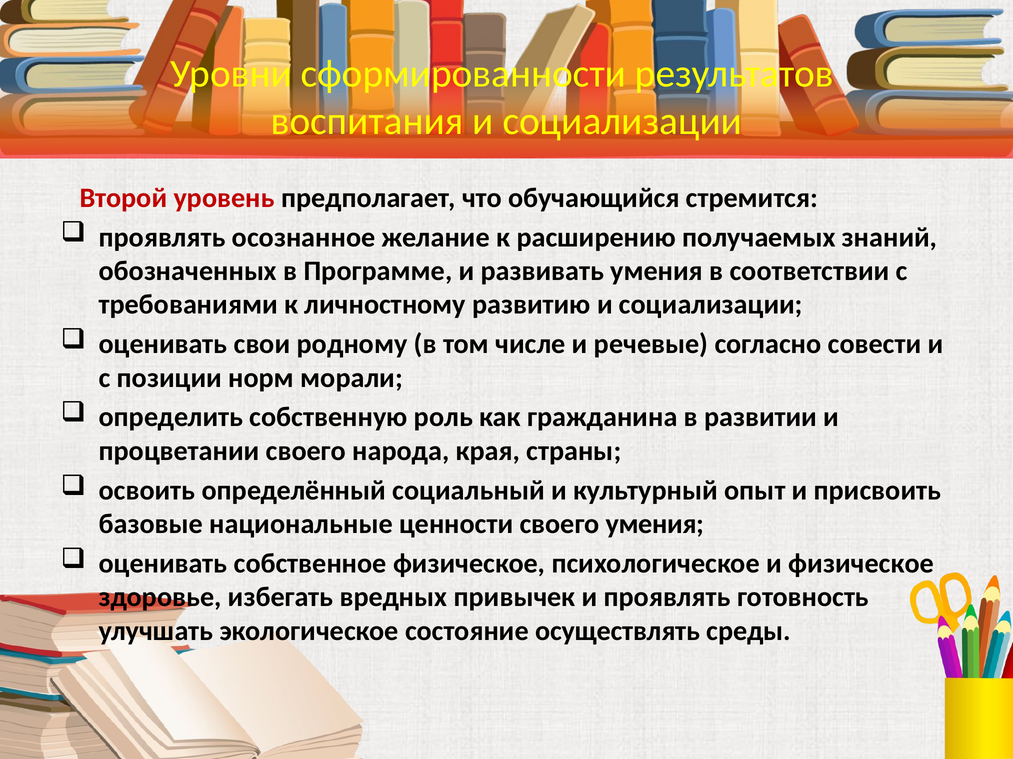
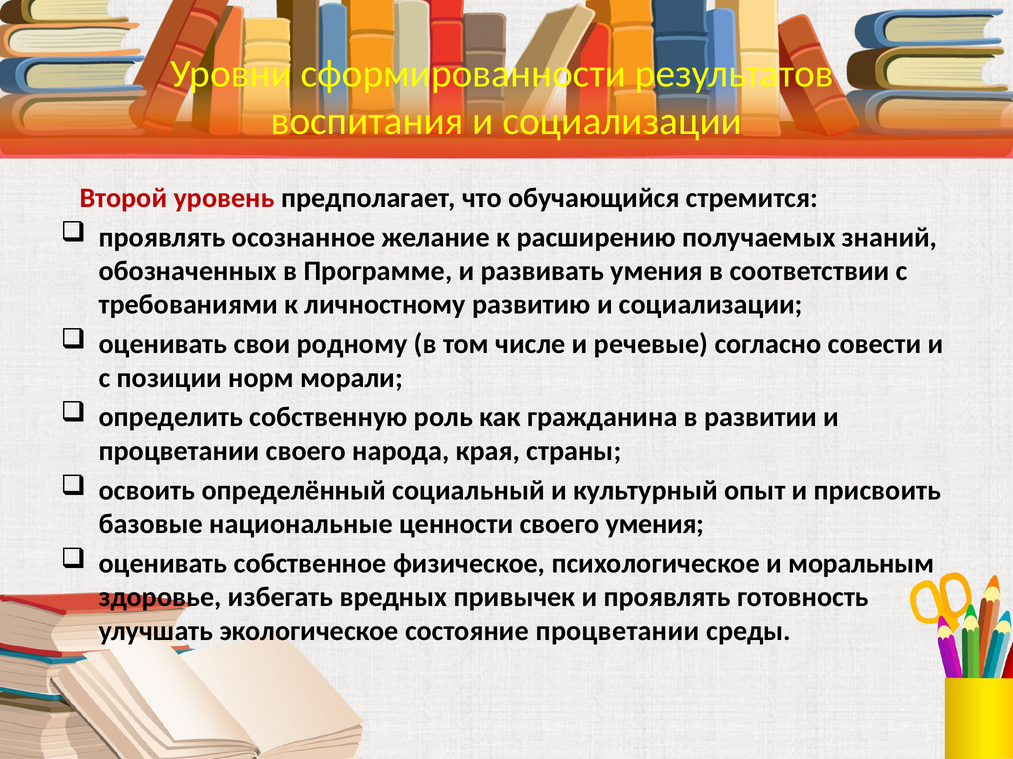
и физическое: физическое -> моральным (861, 564)
состояние осуществлять: осуществлять -> процветании (617, 632)
